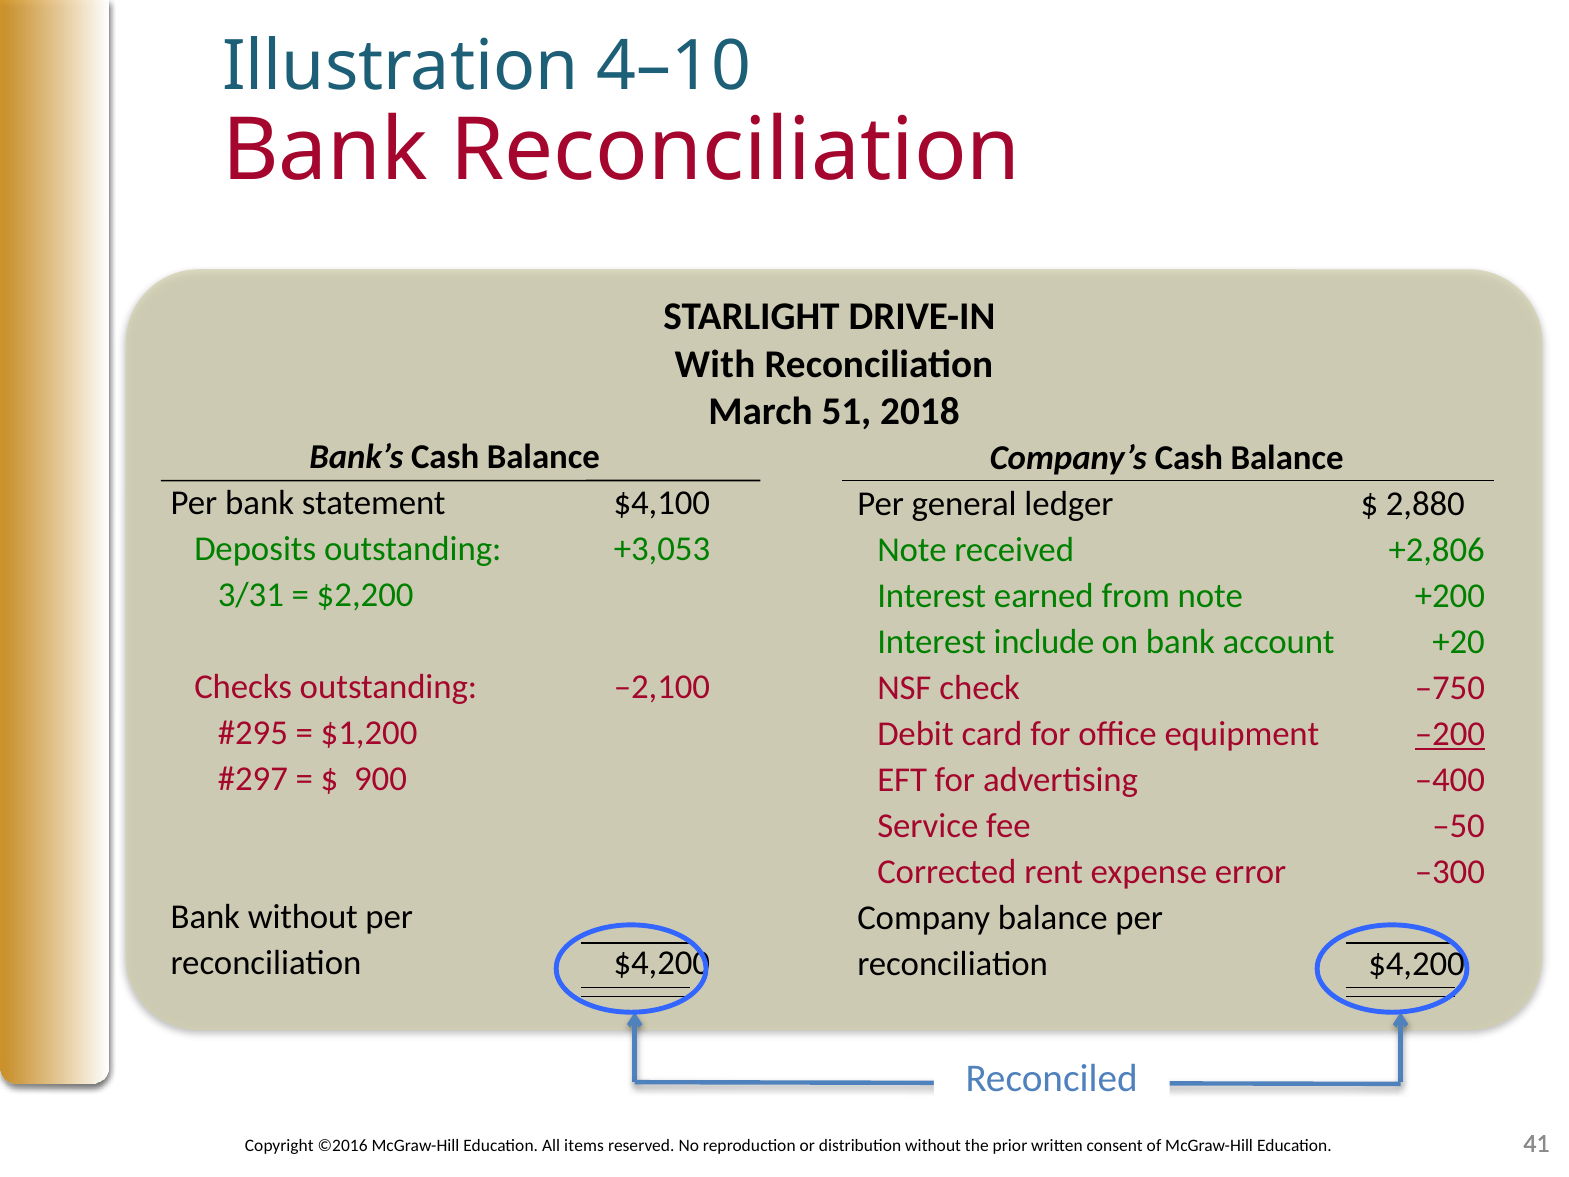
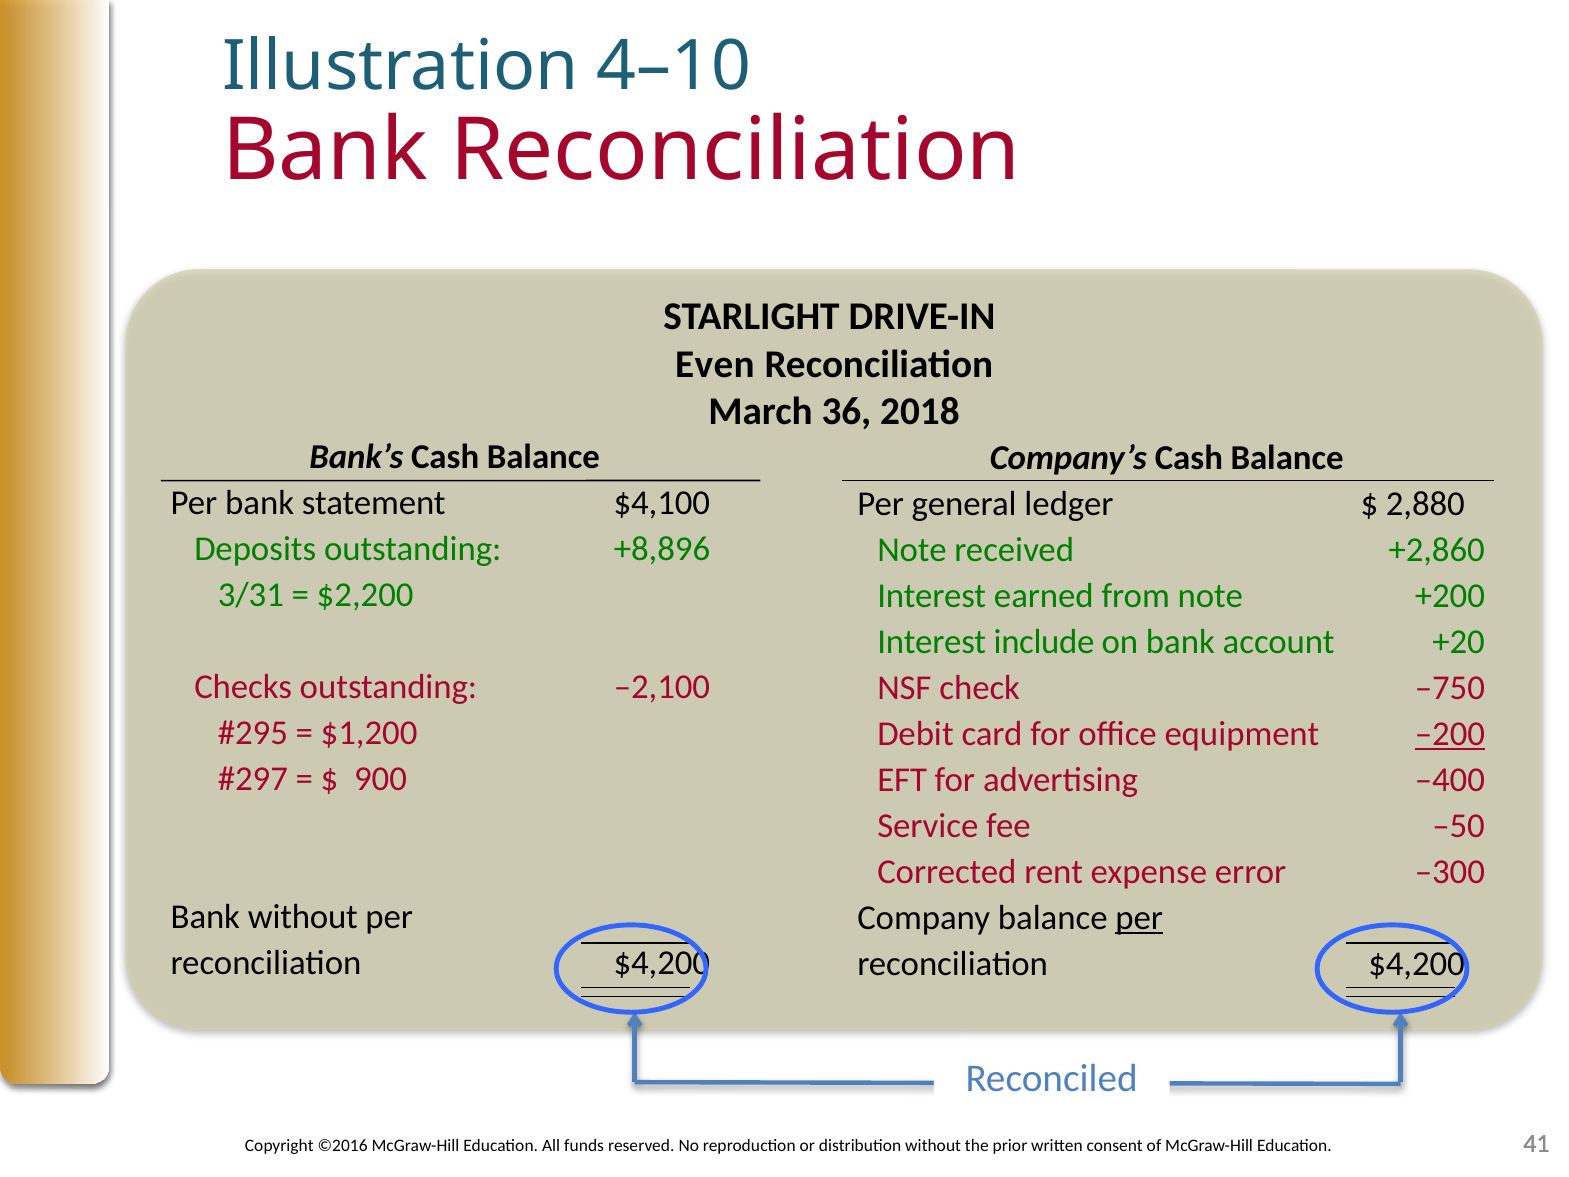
With: With -> Even (715, 364)
51: 51 -> 36 (846, 411)
+3,053: +3,053 -> +8,896 (662, 549)
+2,806: +2,806 -> +2,860 (1437, 550)
per underline: none -> present (1139, 918)
items: items -> funds (584, 1146)
